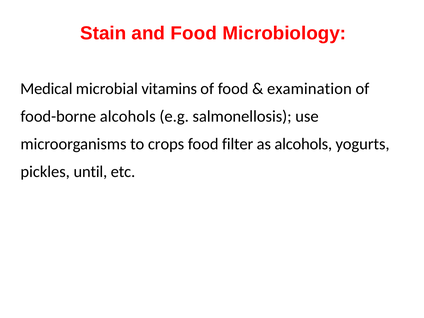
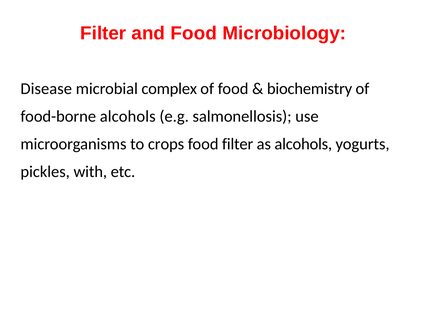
Stain: Stain -> Filter (103, 33)
Medical: Medical -> Disease (46, 89)
vitamins: vitamins -> complex (169, 89)
examination: examination -> biochemistry (310, 89)
until: until -> with (90, 172)
